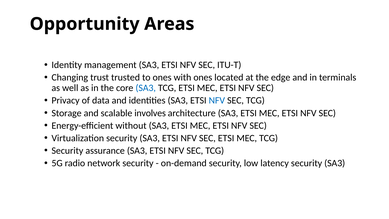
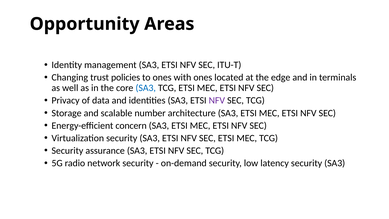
trusted: trusted -> policies (126, 77)
NFV colour: blue -> purple (217, 100)
involves: involves -> number (150, 113)
without: without -> concern (131, 125)
